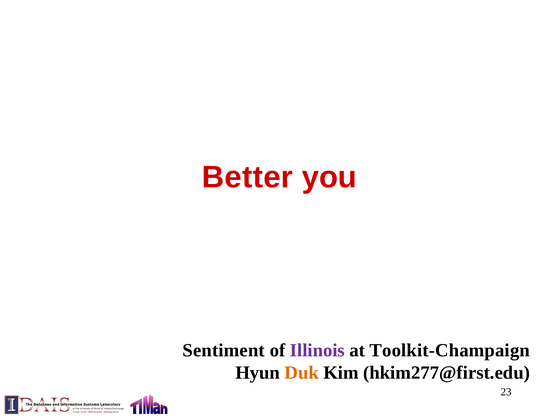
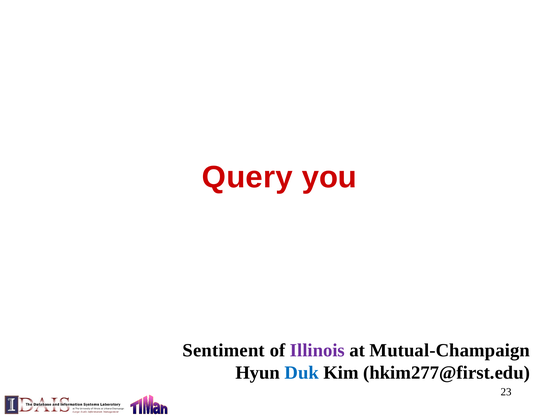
Better: Better -> Query (247, 177)
Toolkit-Champaign: Toolkit-Champaign -> Mutual-Champaign (450, 351)
Duk colour: orange -> blue (302, 373)
